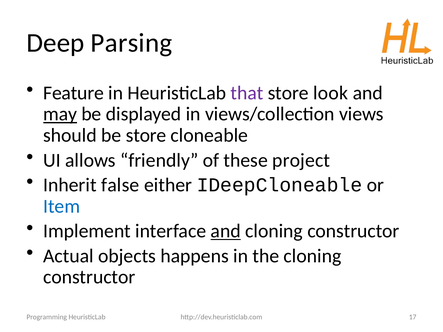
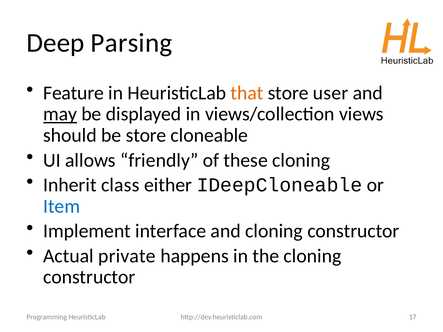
that colour: purple -> orange (247, 93)
look: look -> user (331, 93)
these project: project -> cloning (301, 160)
false: false -> class (120, 185)
and underline: present -> none (226, 231)
objects: objects -> private (127, 256)
